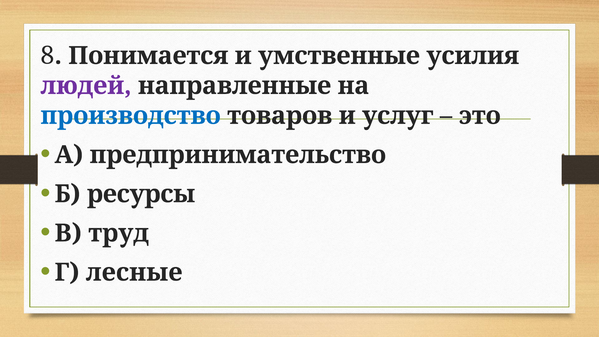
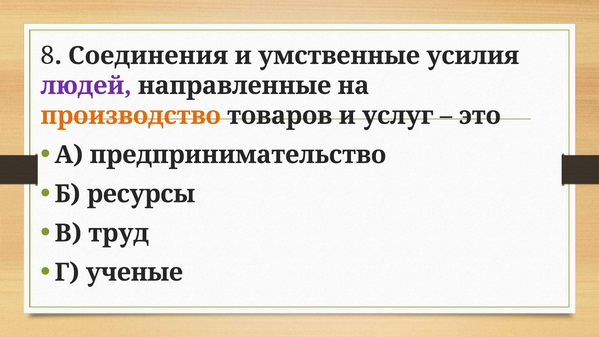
Понимается: Понимается -> Соединения (148, 56)
производство colour: blue -> orange (131, 116)
лесные: лесные -> ученые (134, 272)
